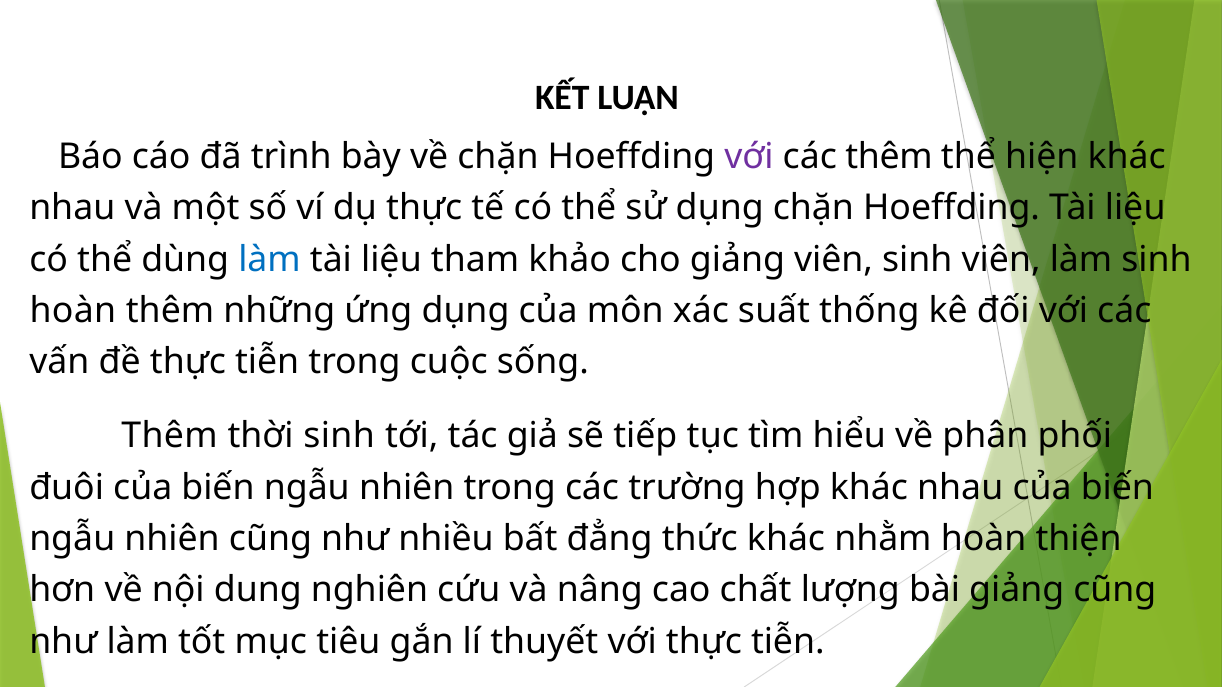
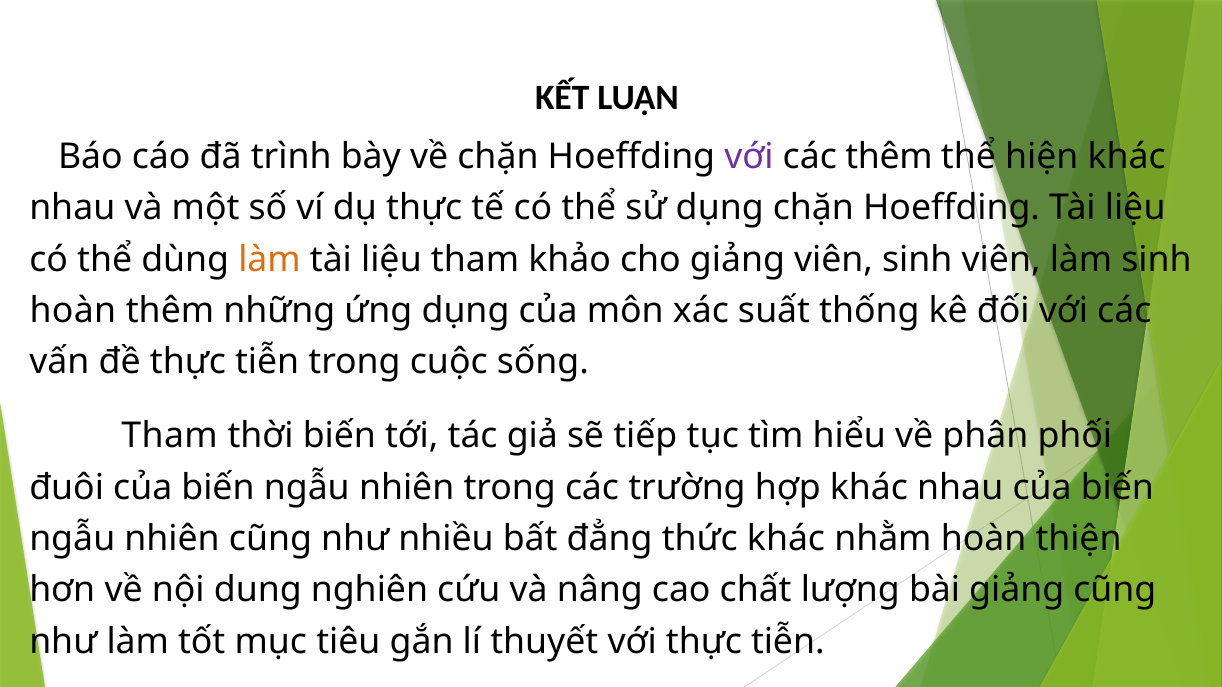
làm colour: blue -> orange (270, 260)
Thêm: Thêm -> Tham (170, 436)
thời sinh: sinh -> biến (339, 436)
